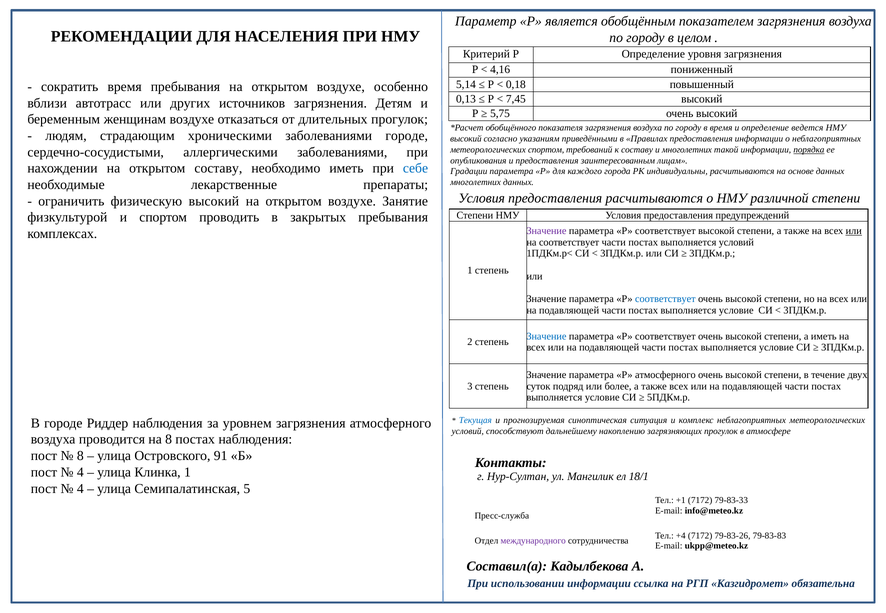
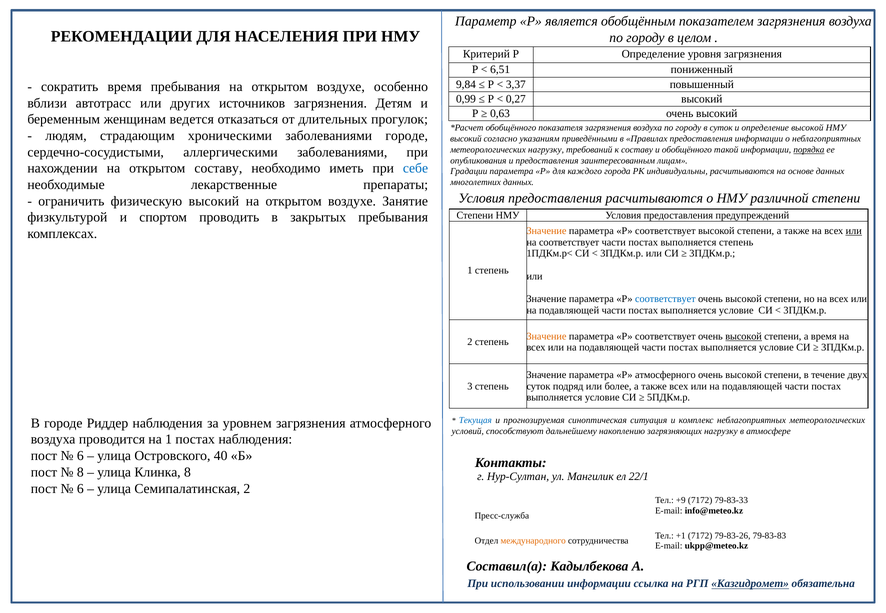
4,16: 4,16 -> 6,51 (500, 70)
5,14: 5,14 -> 9,84 (466, 84)
0,18: 0,18 -> 3,37 (516, 84)
0,13: 0,13 -> 0,99 (466, 99)
7,45: 7,45 -> 0,27 (516, 99)
5,75: 5,75 -> 0,63 (500, 114)
женщинам воздухе: воздухе -> ведется (192, 119)
в время: время -> суток (721, 128)
определение ведется: ведется -> высокой (807, 128)
метеорологических спортом: спортом -> нагрузку (546, 150)
и многолетних: многолетних -> обобщённого (687, 150)
Значение colour: purple -> orange (546, 231)
выполняется условий: условий -> степень (736, 242)
Значение colour: blue -> orange (546, 336)
высокой underline: none -> present (744, 336)
а иметь: иметь -> время (824, 336)
загрязняющих прогулок: прогулок -> нагрузку (721, 432)
на 8: 8 -> 1 (169, 440)
8: 8 -> 6 (80, 456)
91: 91 -> 40 (221, 456)
4: 4 -> 8 (80, 472)
Клинка 1: 1 -> 8 (187, 472)
18/1: 18/1 -> 22/1 (639, 477)
4: 4 -> 6 (80, 489)
Семипалатинская 5: 5 -> 2 (247, 489)
+1: +1 -> +9 (681, 501)
+4: +4 -> +1 (681, 536)
международного colour: purple -> orange (533, 541)
Казгидромет underline: none -> present (750, 584)
